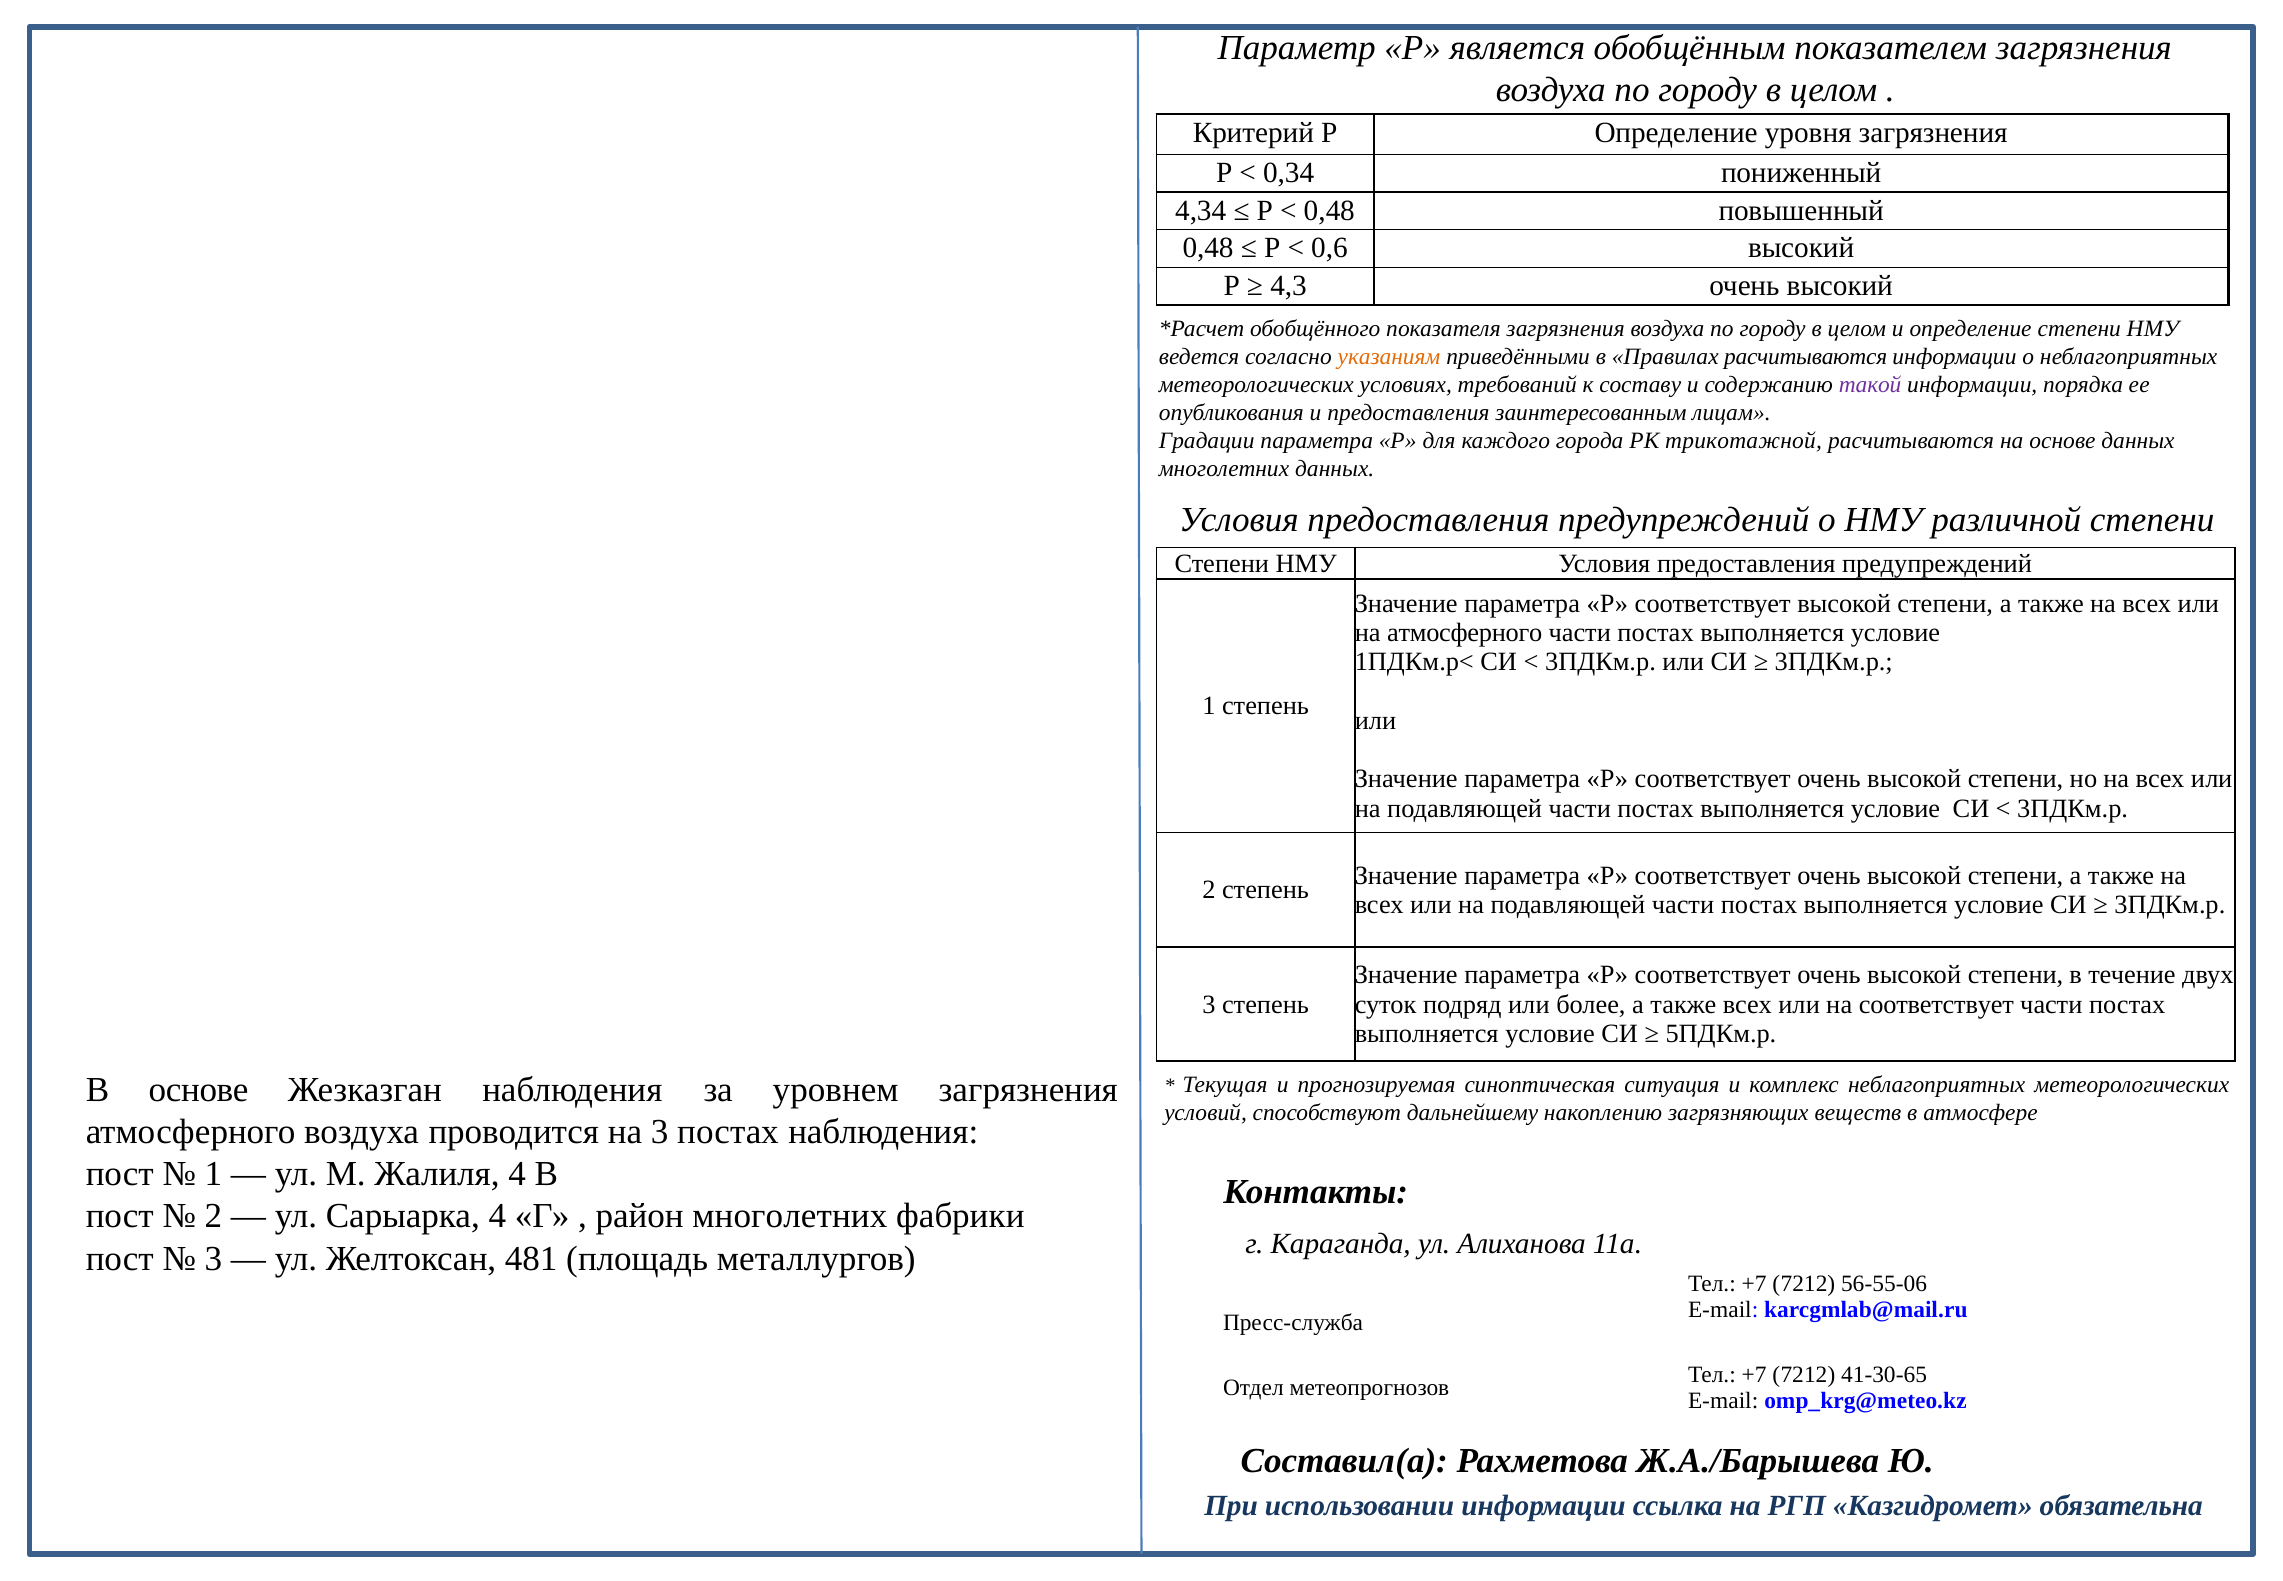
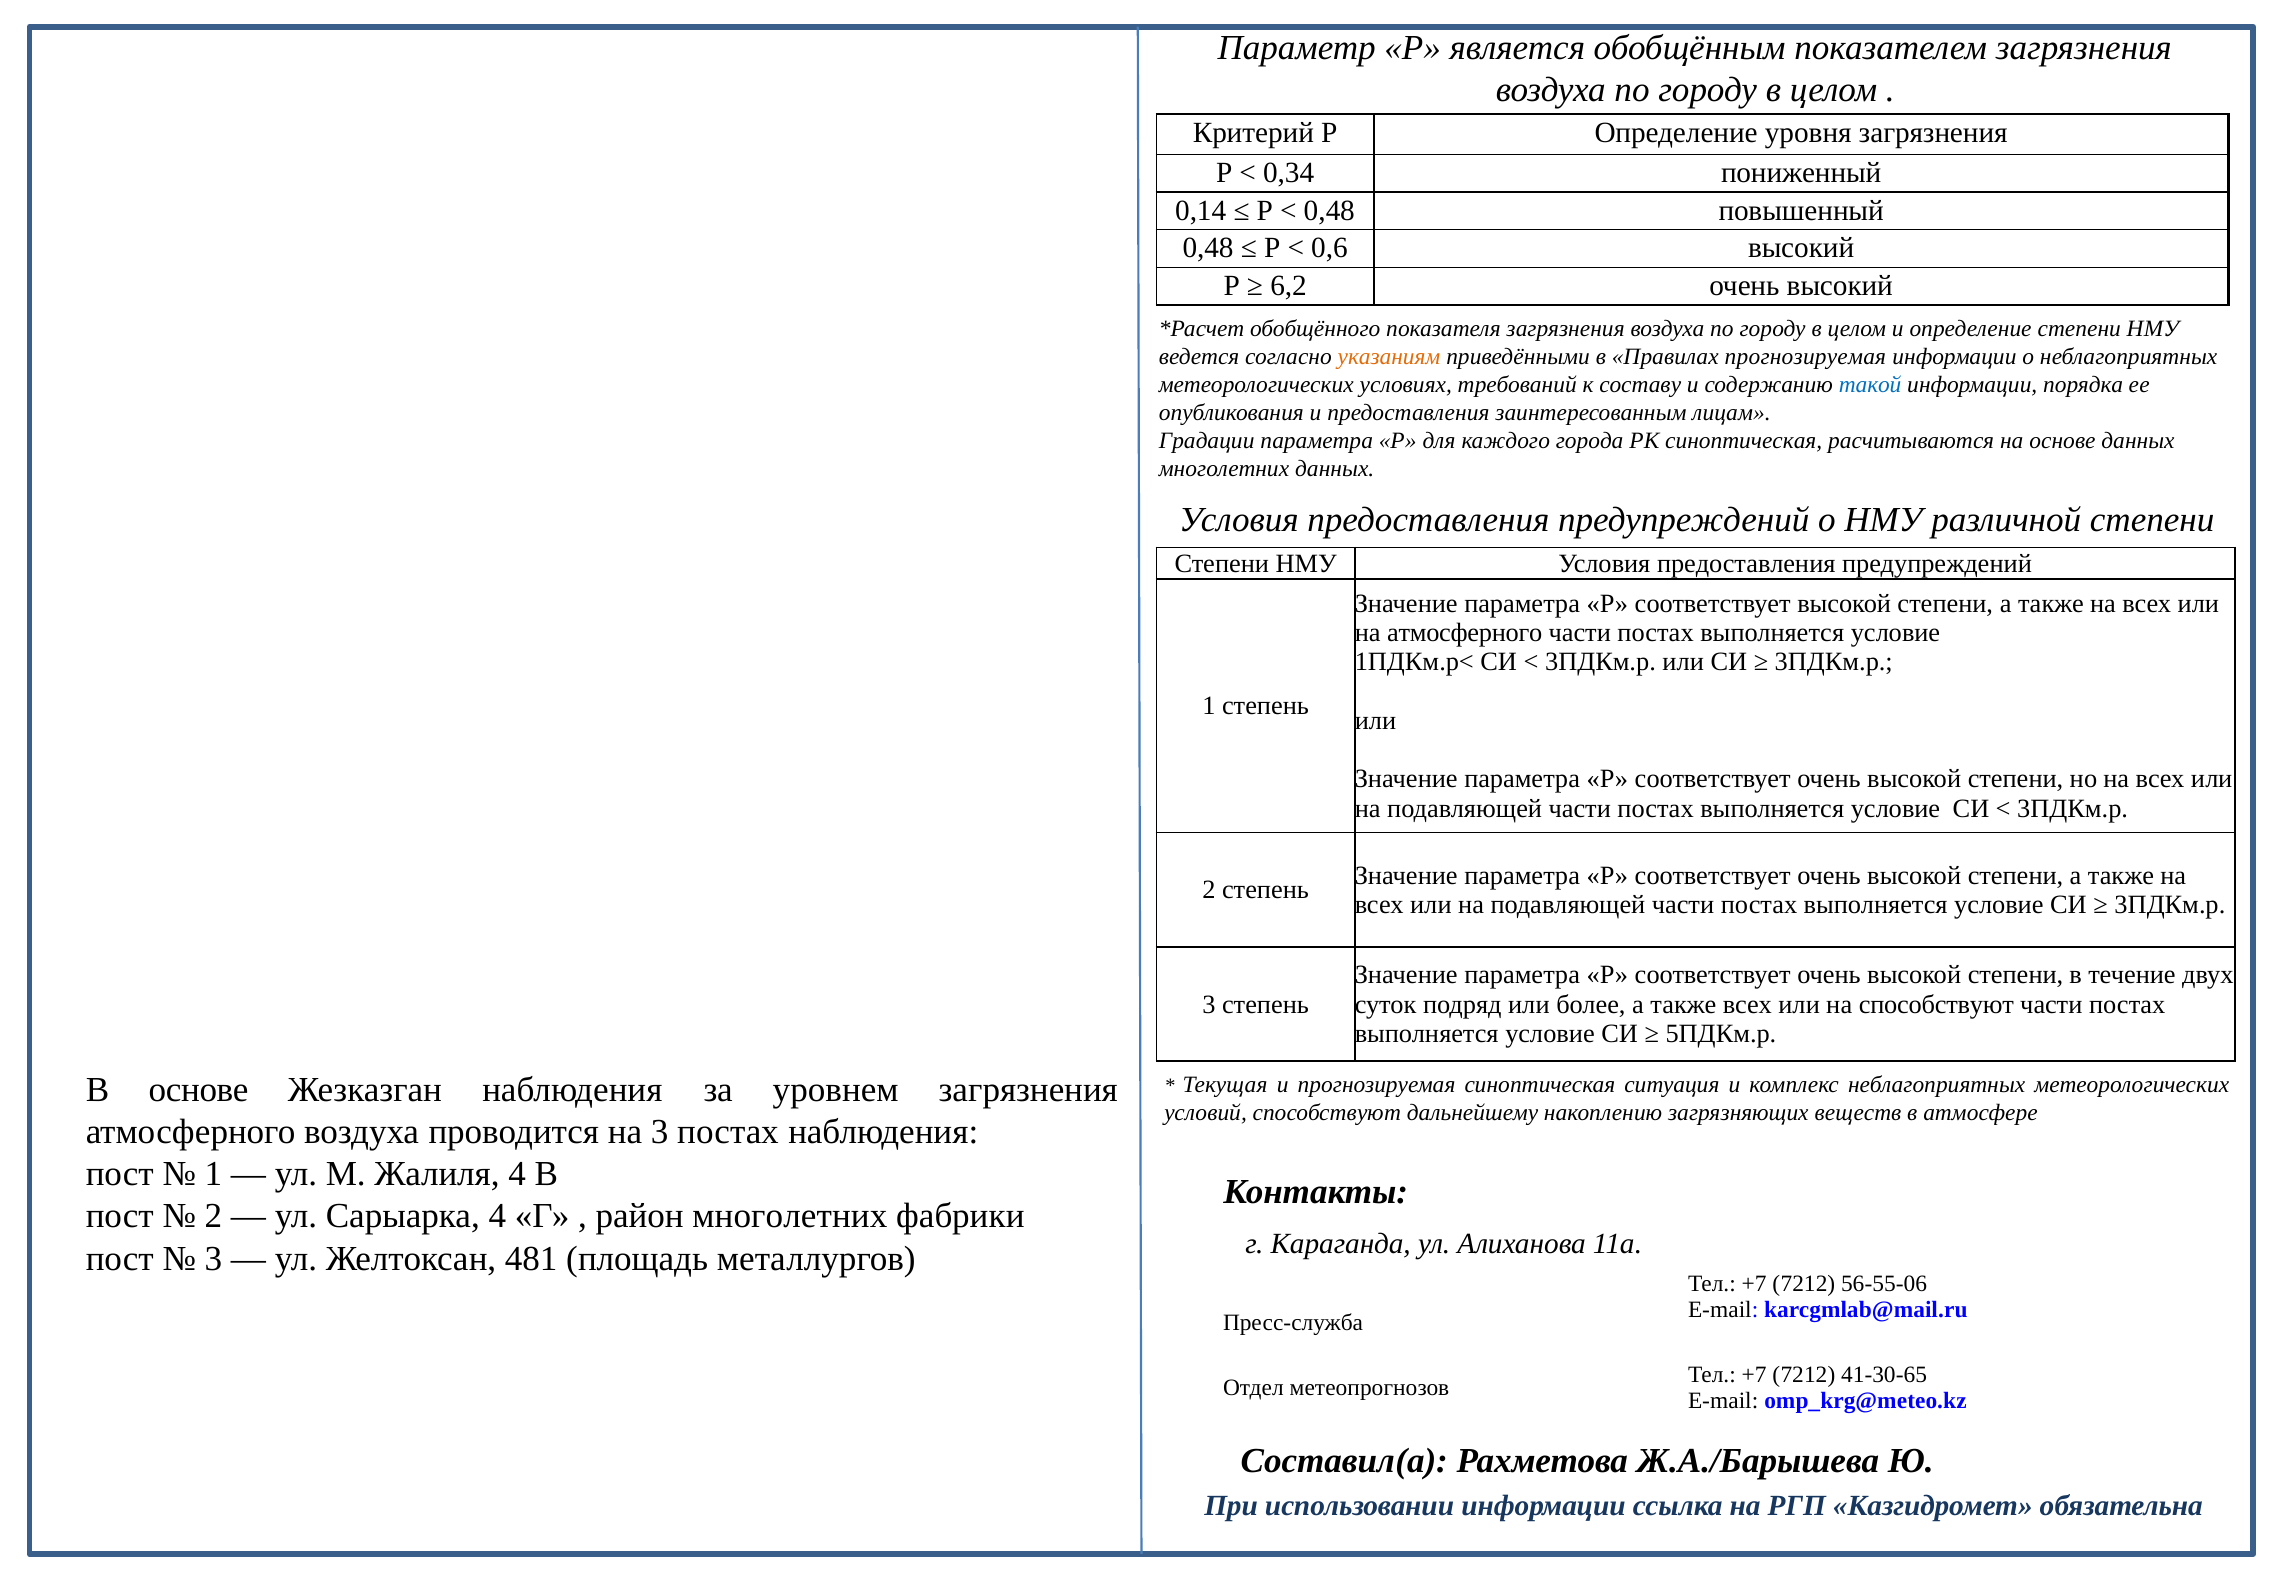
4,34: 4,34 -> 0,14 (1201, 210)
4,3: 4,3 -> 6,2 (1289, 286)
Правилах расчитываются: расчитываются -> прогнозируемая (1805, 357)
такой colour: purple -> blue (1870, 385)
РК трикотажной: трикотажной -> синоптическая (1744, 441)
на соответствует: соответствует -> способствуют (1936, 1004)
